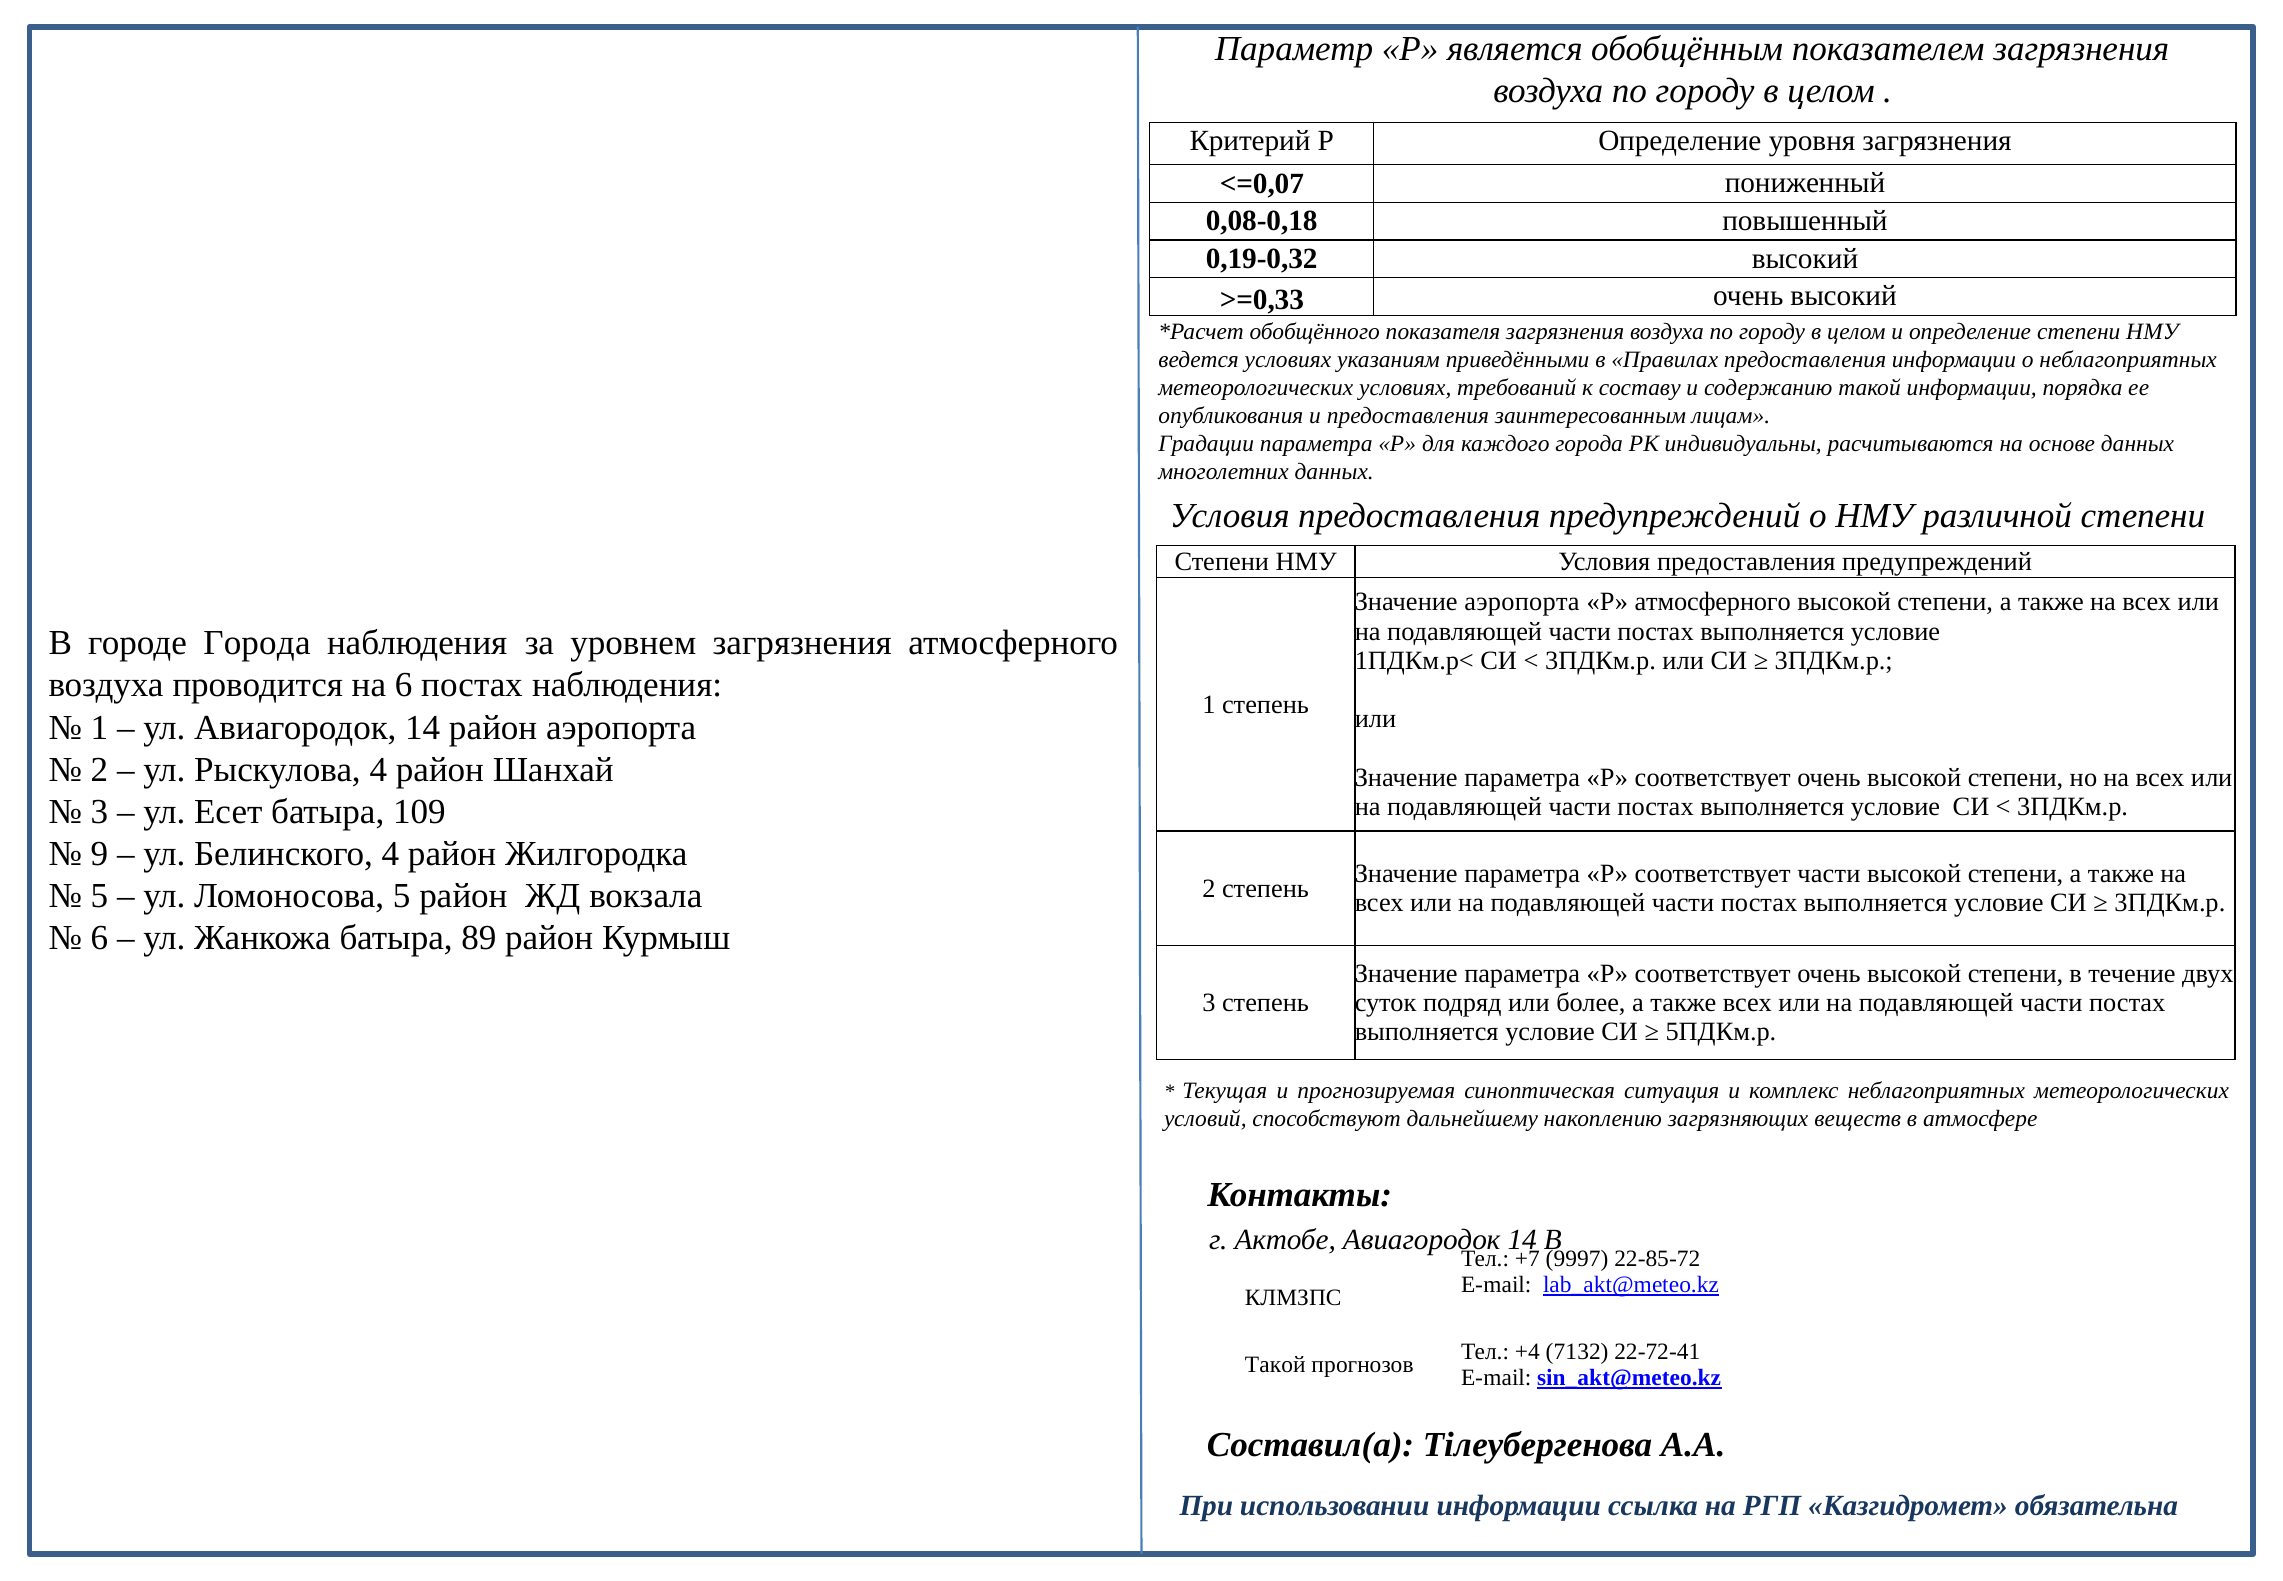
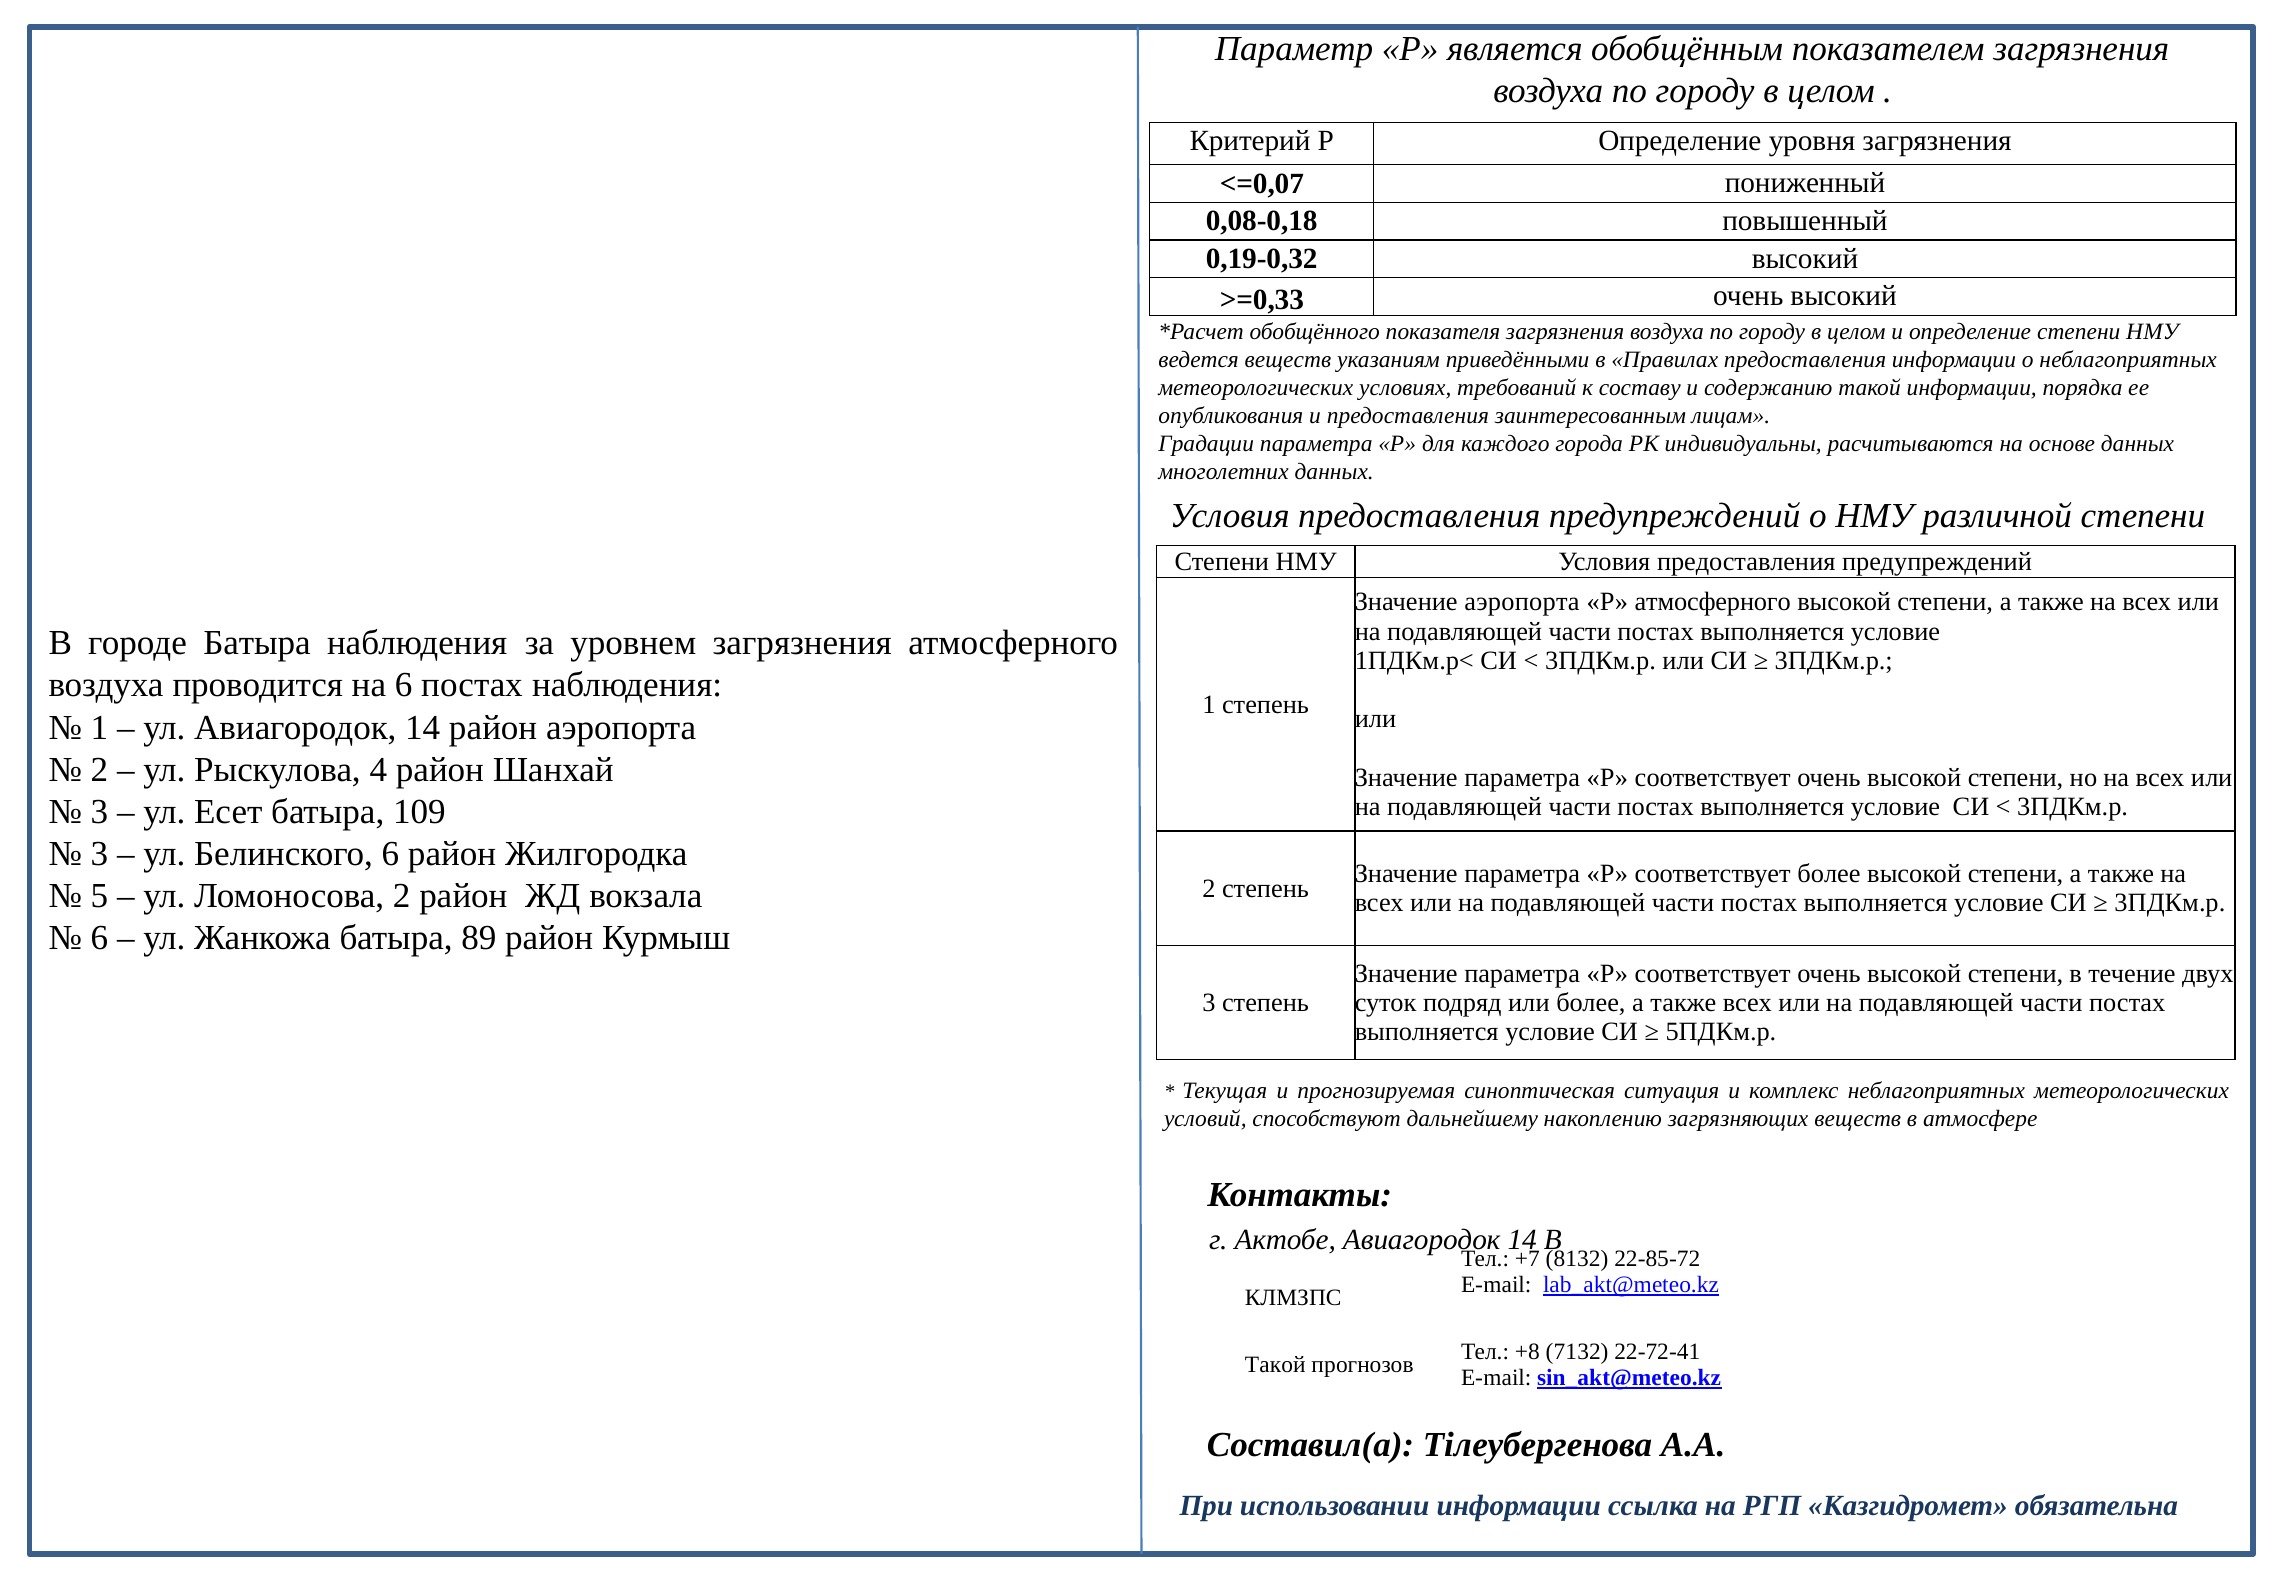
ведется условиях: условиях -> веществ (1288, 359)
городе Города: Города -> Батыра (257, 643)
9: 9 -> 3 (99, 854)
Белинского 4: 4 -> 6 (390, 854)
соответствует части: части -> более (1829, 873)
Ломоносова 5: 5 -> 2 (402, 896)
9997: 9997 -> 8132 (1577, 1258)
+4: +4 -> +8 (1527, 1351)
